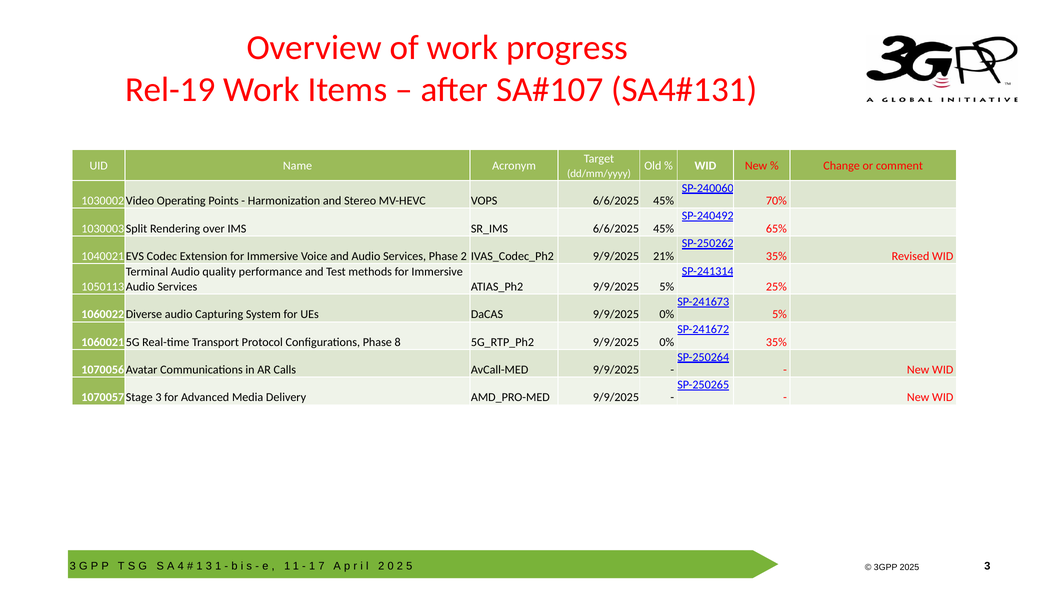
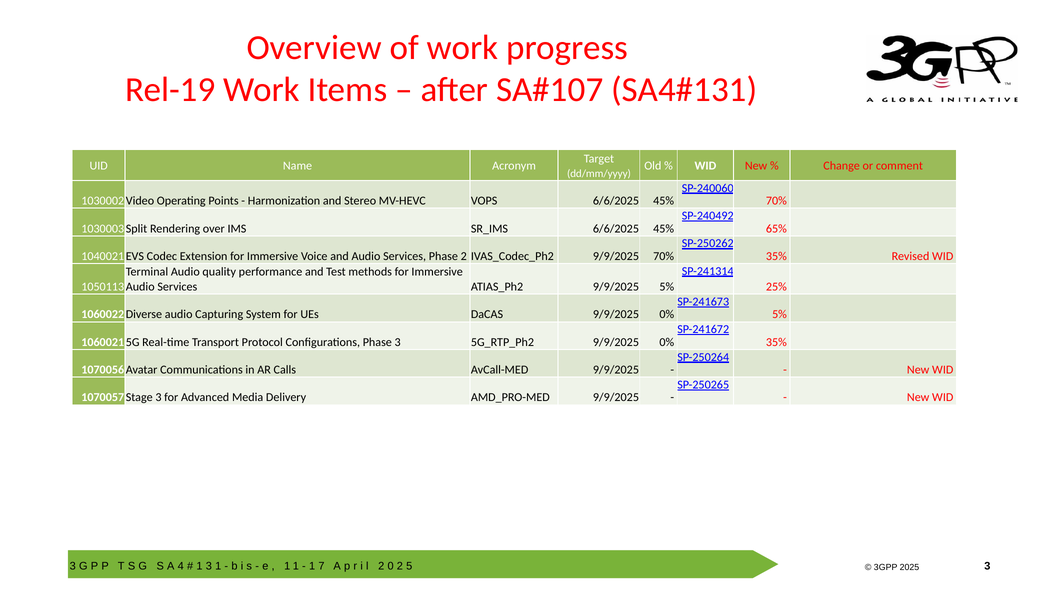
9/9/2025 21%: 21% -> 70% (664, 256)
Phase 8: 8 -> 3 (398, 342)
